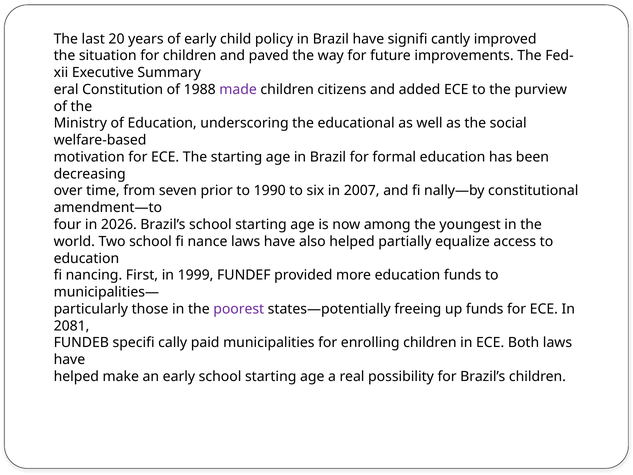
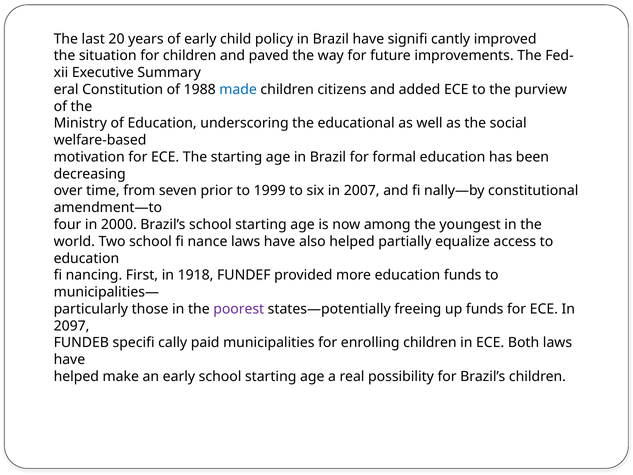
made colour: purple -> blue (238, 90)
1990: 1990 -> 1999 (270, 191)
2026: 2026 -> 2000 (119, 224)
1999: 1999 -> 1918 (196, 275)
2081: 2081 -> 2097 (72, 326)
